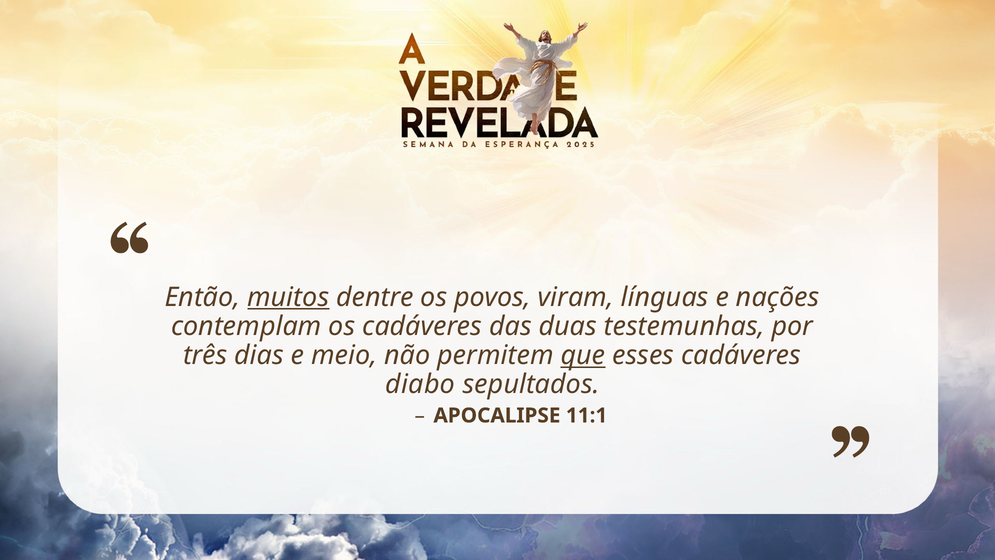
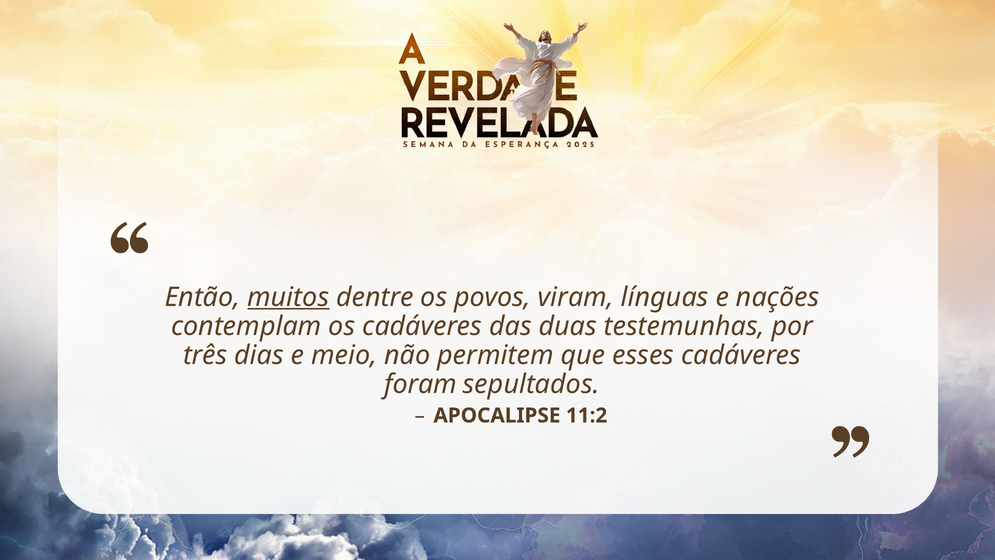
que underline: present -> none (583, 355)
diabo: diabo -> foram (421, 384)
11:1: 11:1 -> 11:2 (587, 415)
